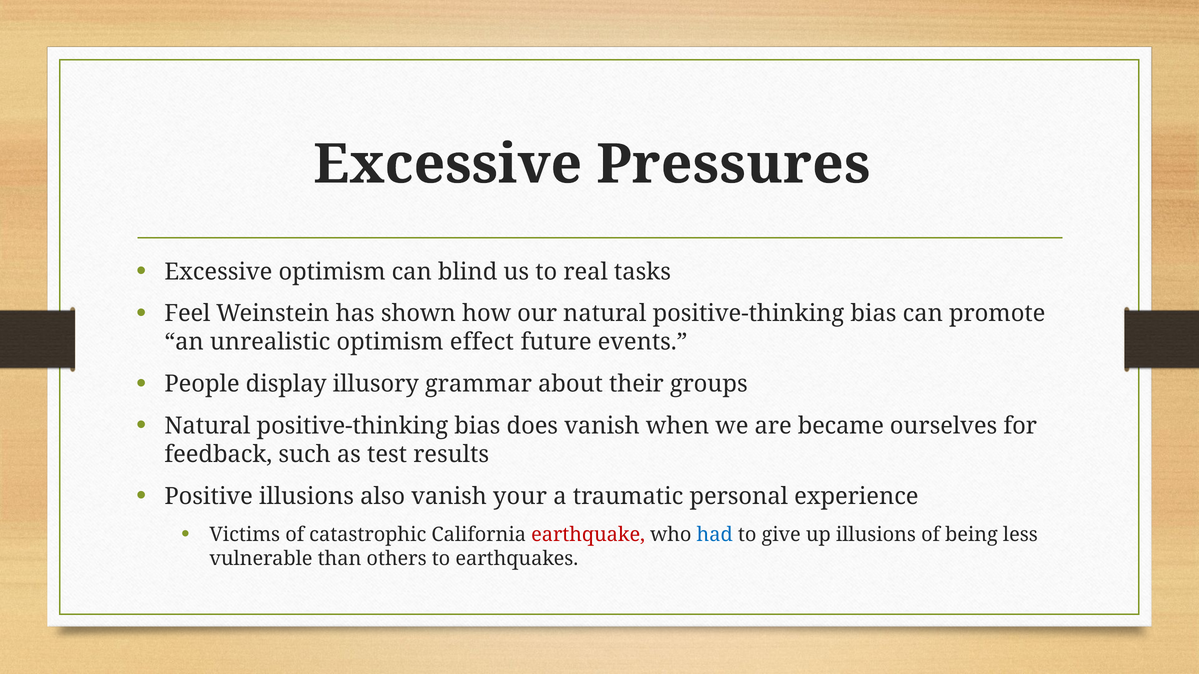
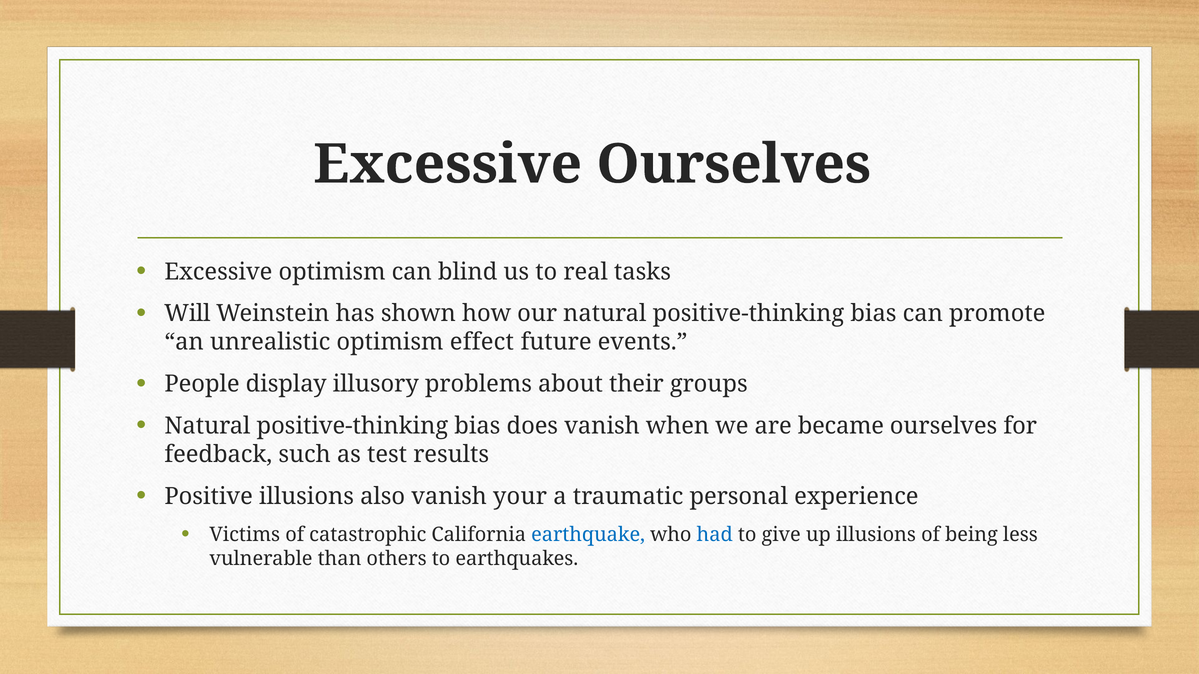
Excessive Pressures: Pressures -> Ourselves (734, 165)
Feel: Feel -> Will (187, 314)
grammar: grammar -> problems (478, 384)
earthquake colour: red -> blue (588, 535)
